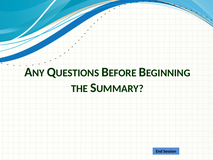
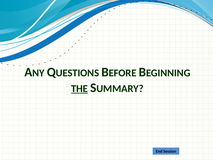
THE underline: none -> present (80, 89)
